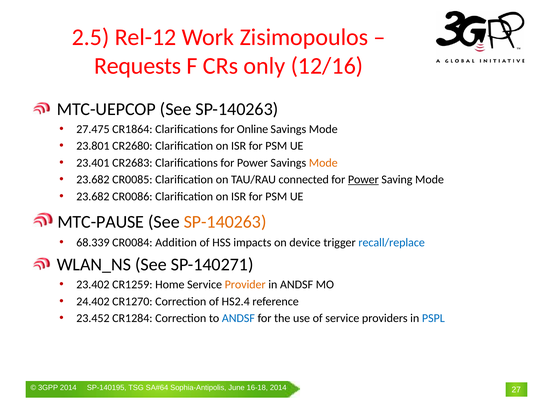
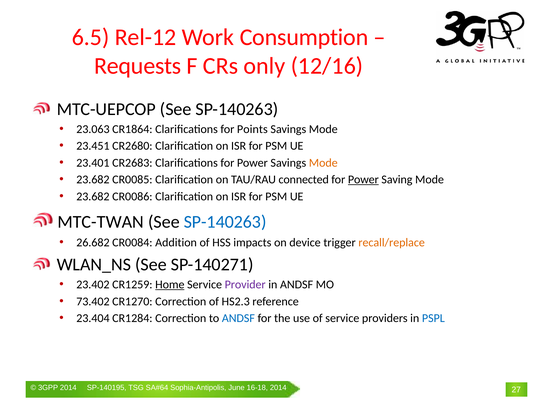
2.5: 2.5 -> 6.5 (91, 37)
Zisimopoulos: Zisimopoulos -> Consumption (304, 37)
27.475: 27.475 -> 23.063 (93, 129)
Online: Online -> Points (252, 129)
23.801: 23.801 -> 23.451 (93, 146)
MTC-PAUSE: MTC-PAUSE -> MTC-TWAN (101, 222)
SP-140263 colour: orange -> blue (225, 222)
68.339: 68.339 -> 26.682 (93, 243)
recall/replace colour: blue -> orange (392, 243)
Home underline: none -> present (170, 285)
Provider colour: orange -> purple (245, 285)
24.402: 24.402 -> 73.402 (93, 301)
HS2.4: HS2.4 -> HS2.3 (236, 301)
23.452: 23.452 -> 23.404 (93, 318)
